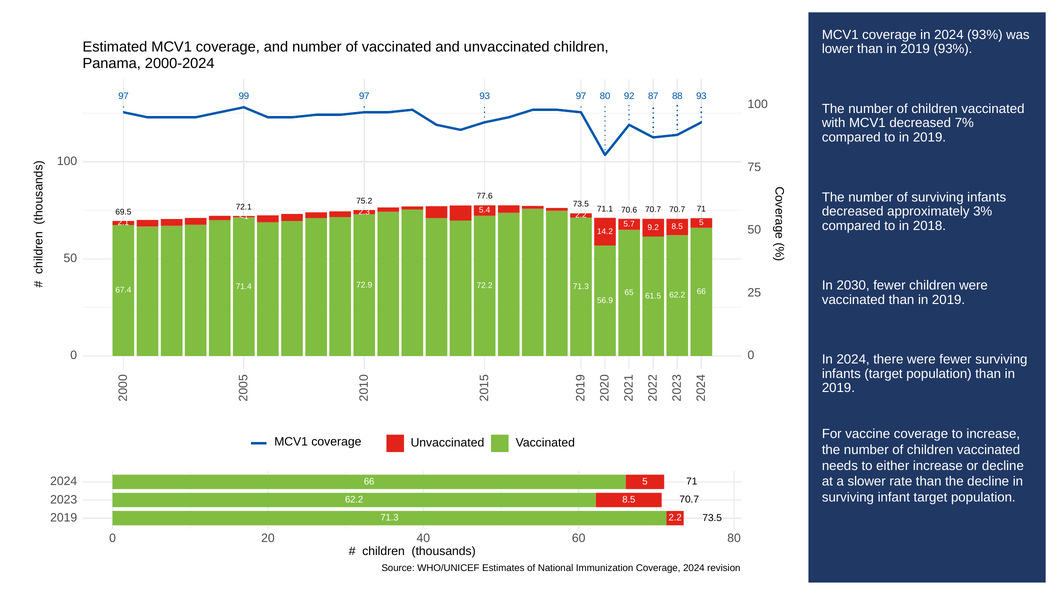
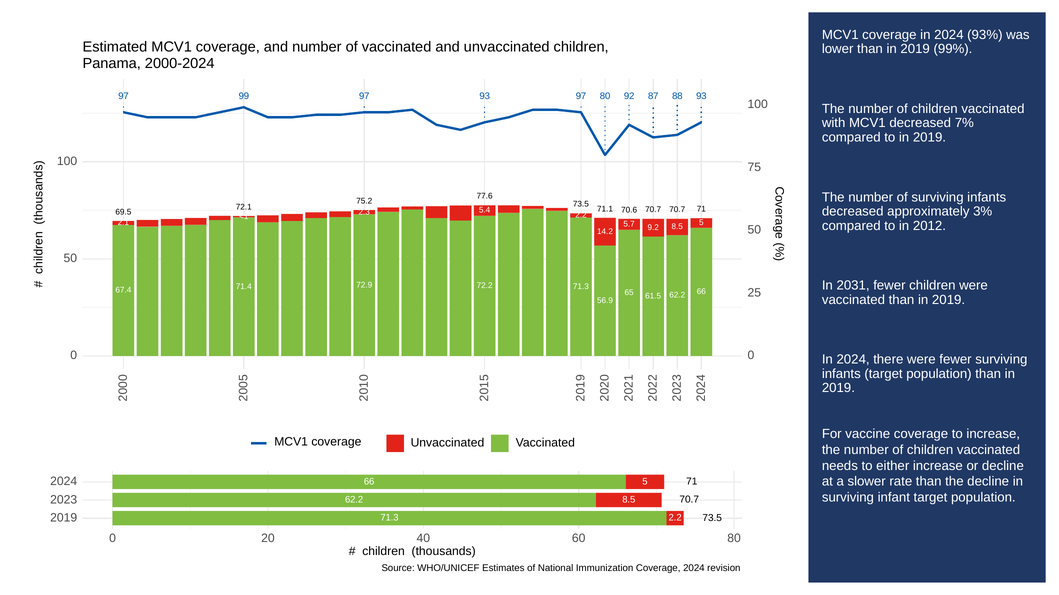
2019 93%: 93% -> 99% (953, 49)
2018: 2018 -> 2012 (929, 226)
2030: 2030 -> 2031 (853, 286)
